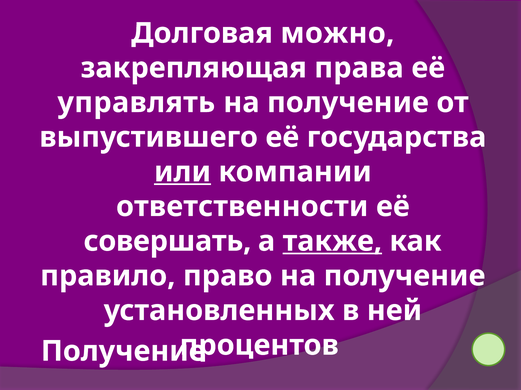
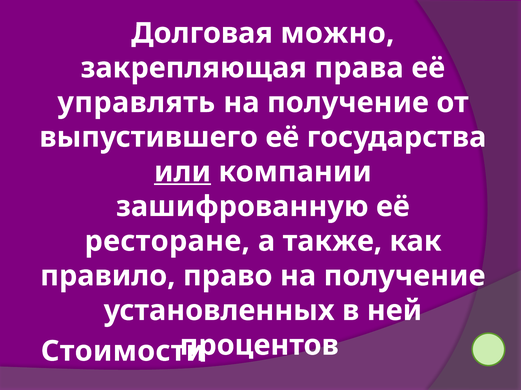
ответственности: ответственности -> зашифрованную (242, 207)
совершать: совершать -> ресторане (167, 242)
также underline: present -> none (332, 242)
Получение: Получение -> Стоимости (123, 352)
